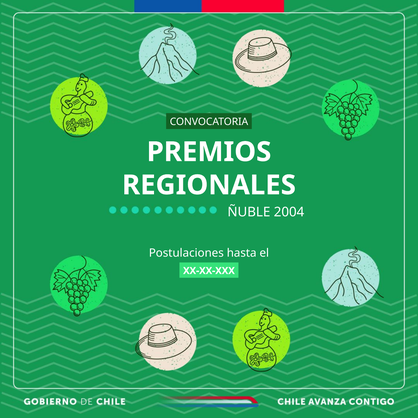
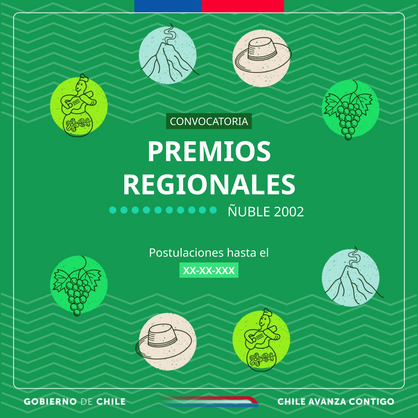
2004: 2004 -> 2002 (289, 212)
